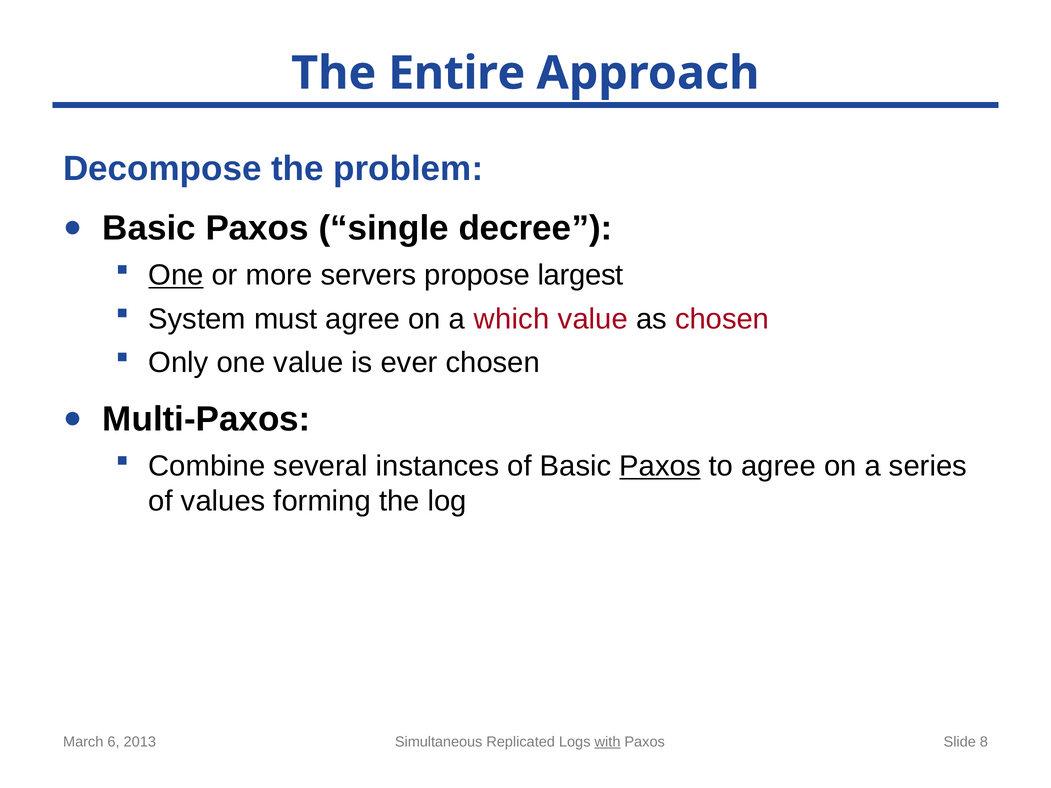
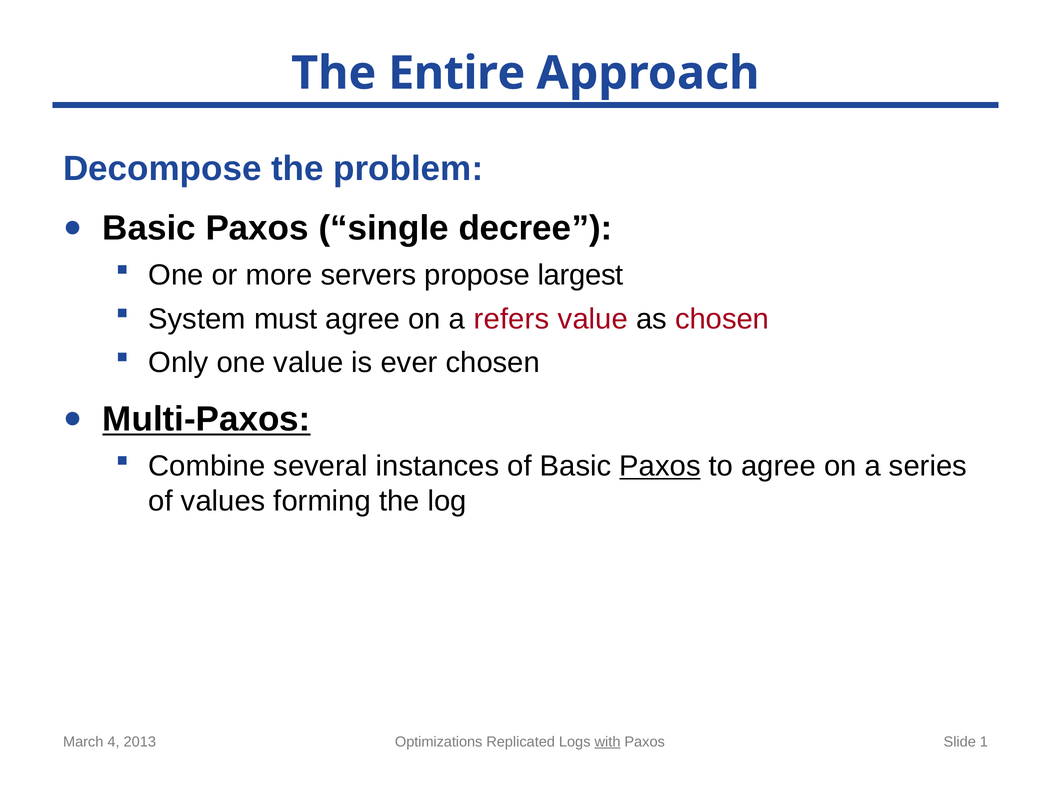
One underline: present -> none (176, 275)
which: which -> refers (512, 319)
Multi-Paxos underline: none -> present (207, 419)
6: 6 -> 4 (113, 742)
Simultaneous: Simultaneous -> Optimizations (439, 742)
8: 8 -> 1 (984, 742)
